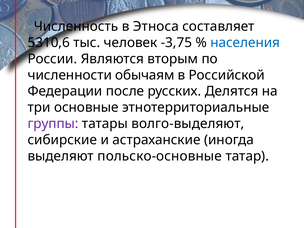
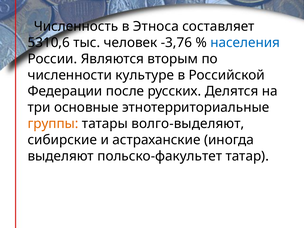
-3,75: -3,75 -> -3,76 (176, 43)
обычаям: обычаям -> культуре (145, 75)
группы colour: purple -> orange (53, 124)
польско-основные: польско-основные -> польско-факультет (160, 156)
